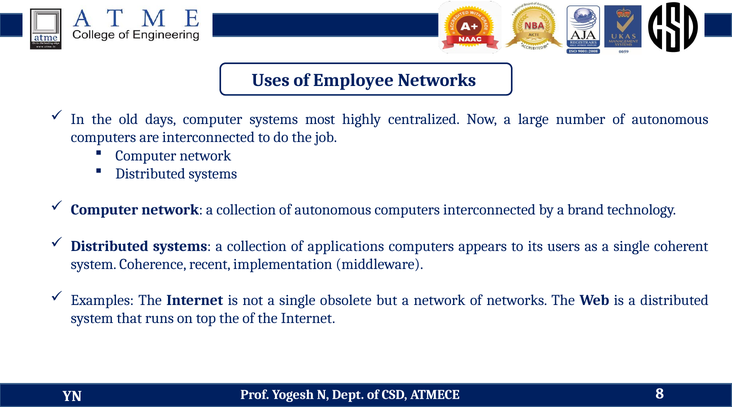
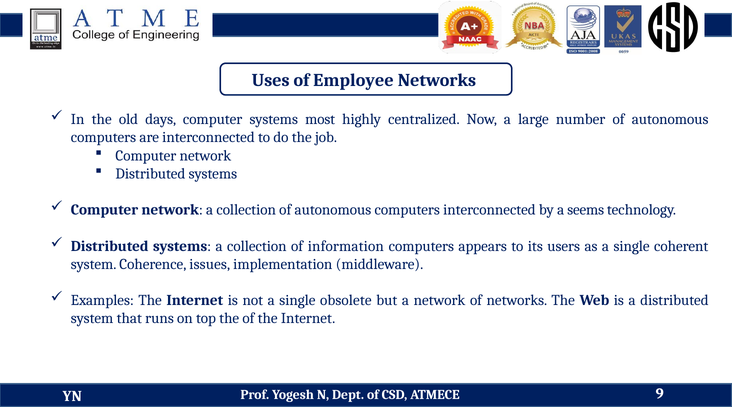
brand: brand -> seems (586, 210)
applications: applications -> information (346, 246)
recent: recent -> issues (210, 264)
8: 8 -> 9 (660, 394)
